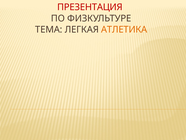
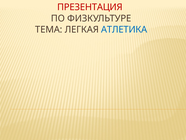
АТЛЕТИКА colour: orange -> blue (124, 29)
